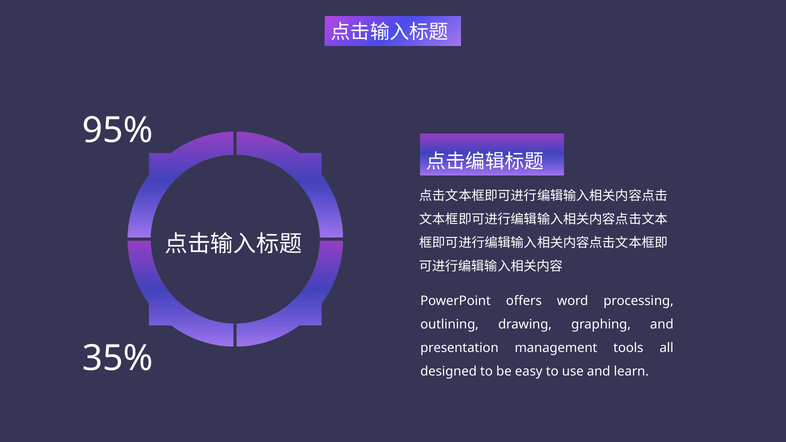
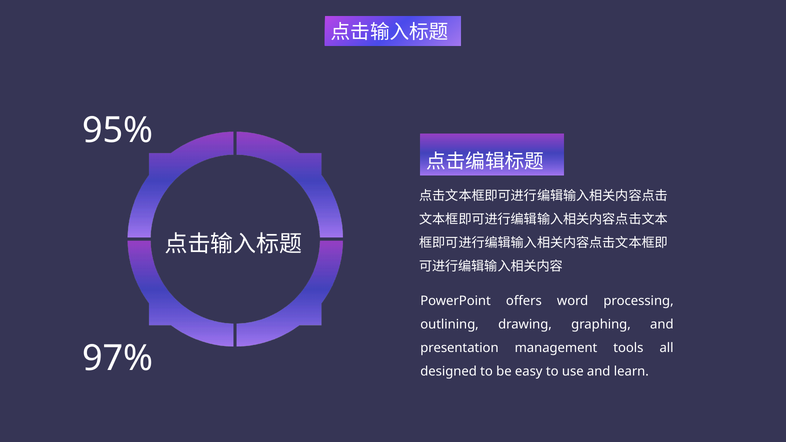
35%: 35% -> 97% (118, 359)
